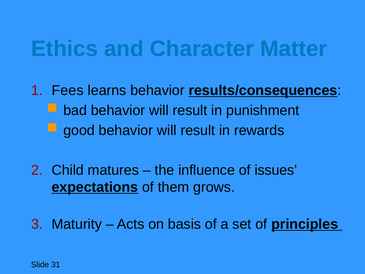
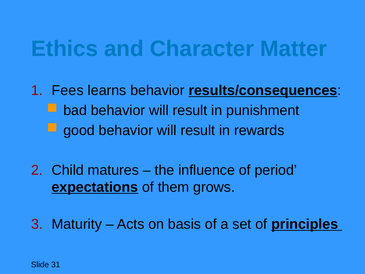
issues: issues -> period (276, 170)
